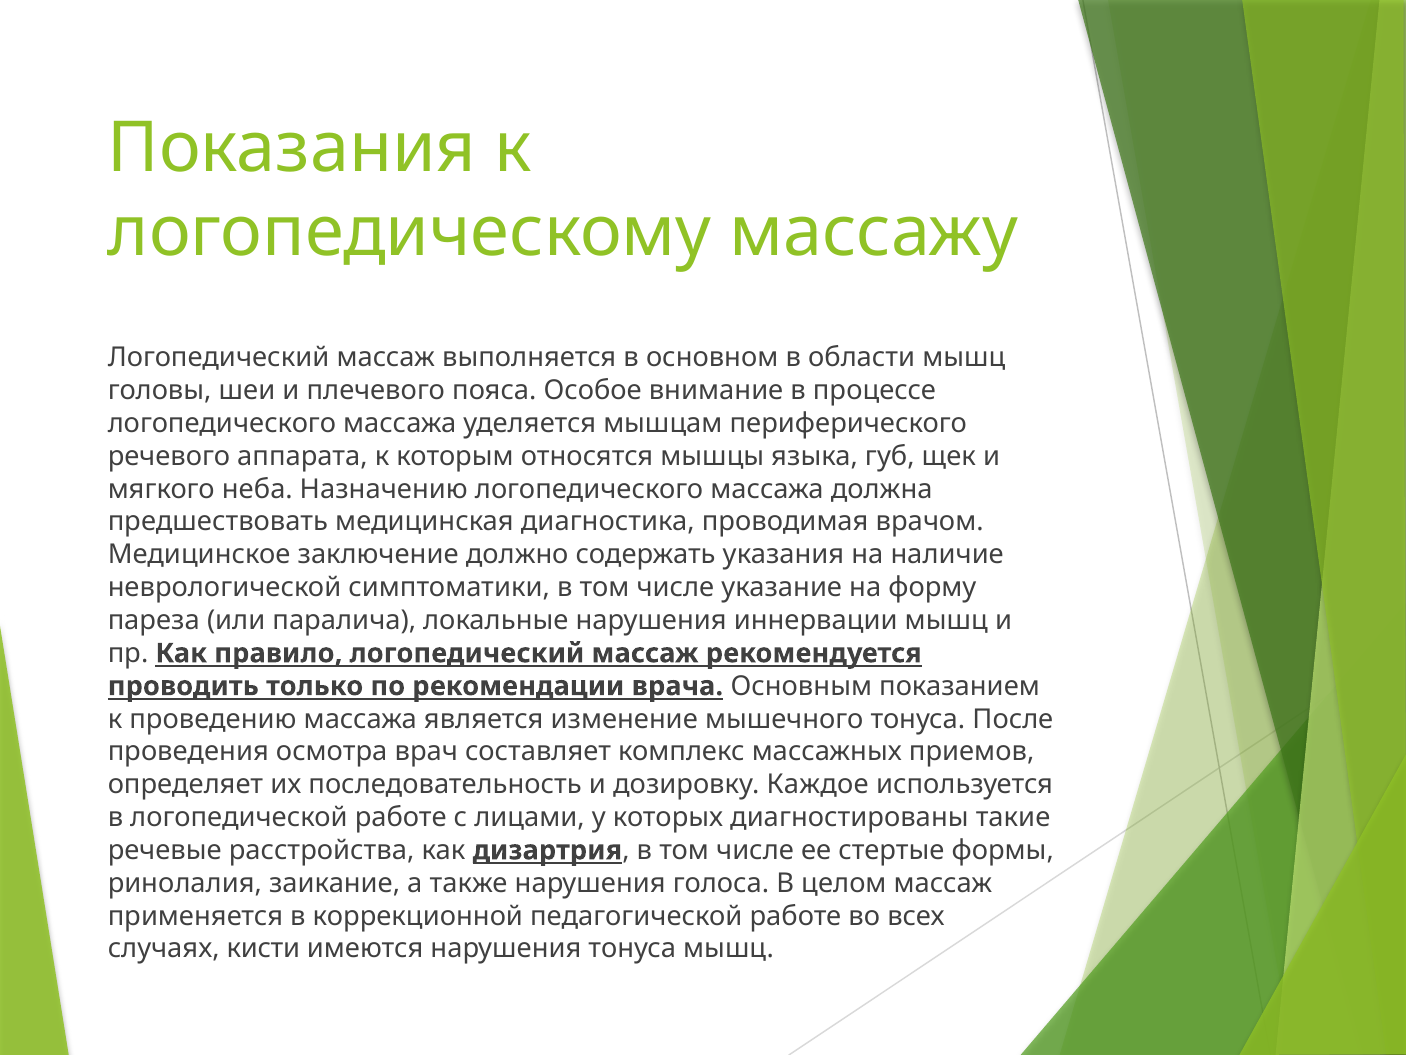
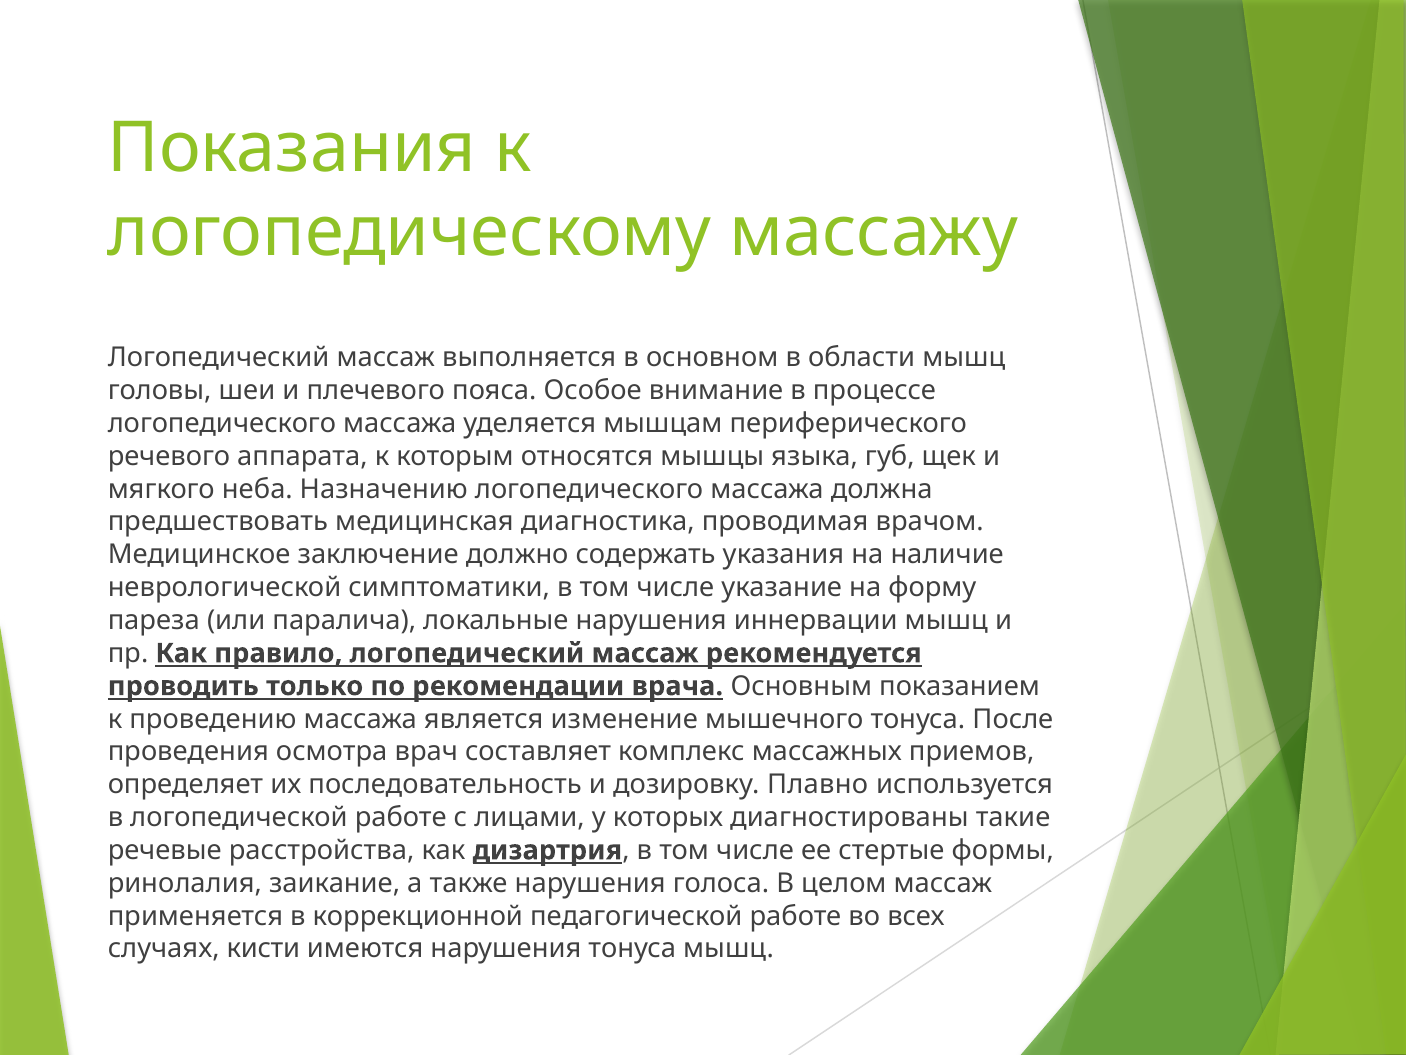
Каждое: Каждое -> Плавно (818, 784)
